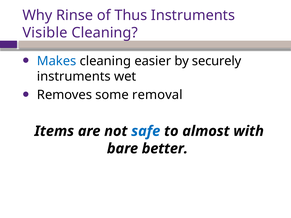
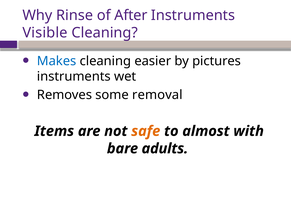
Thus: Thus -> After (131, 15)
securely: securely -> pictures (217, 61)
safe colour: blue -> orange (146, 131)
better: better -> adults (165, 149)
